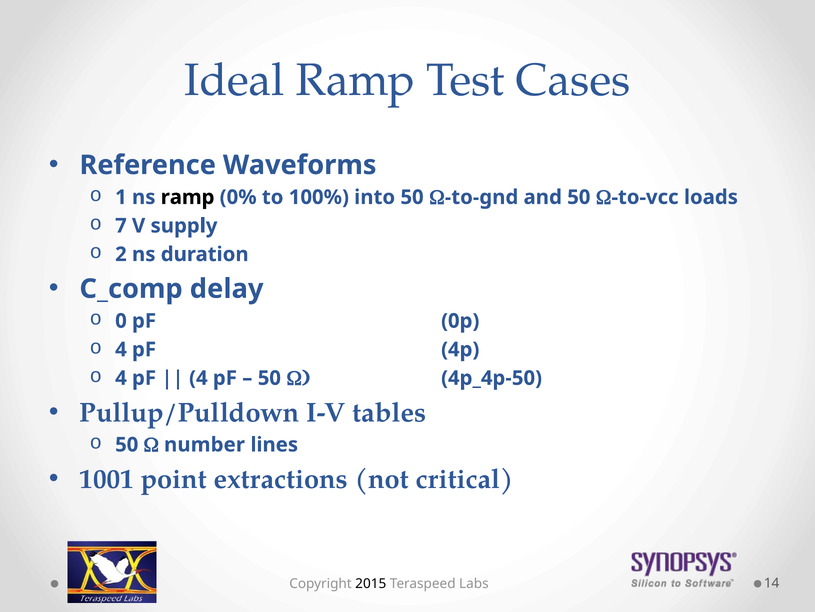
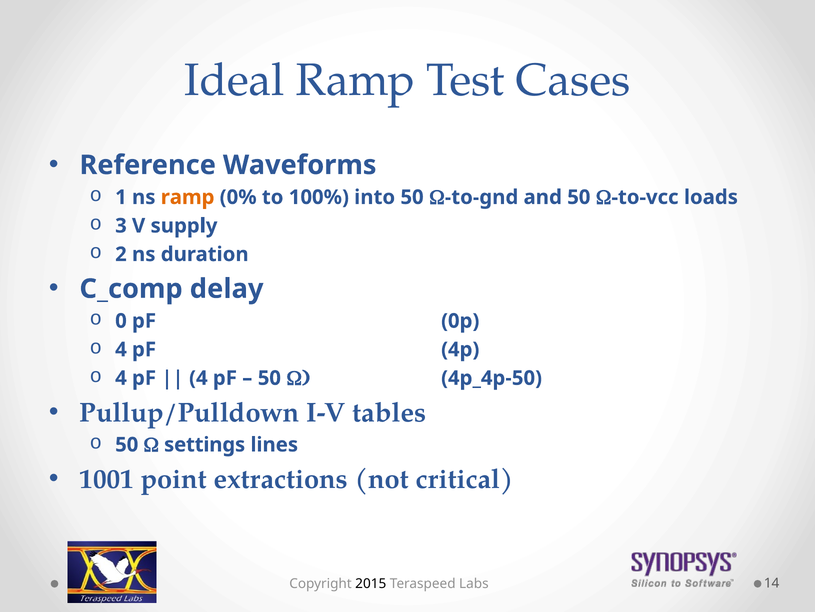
ramp colour: black -> orange (188, 197)
7: 7 -> 3 (121, 226)
number: number -> settings (205, 444)
